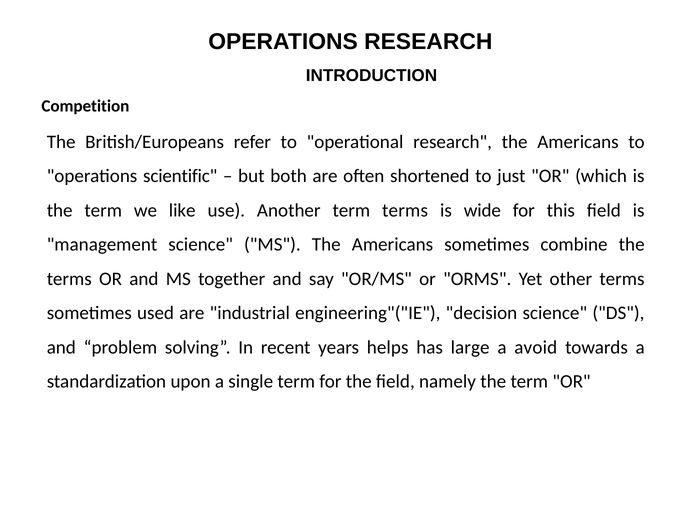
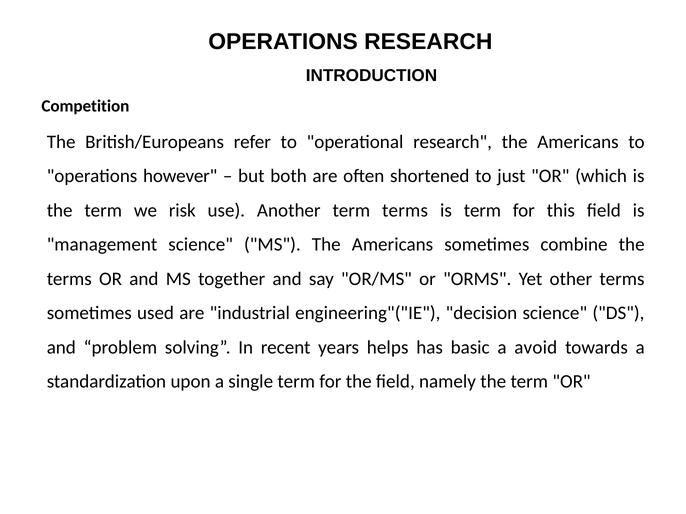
scientific: scientific -> however (180, 176)
like: like -> risk (182, 210)
is wide: wide -> term (482, 210)
large: large -> basic (470, 348)
